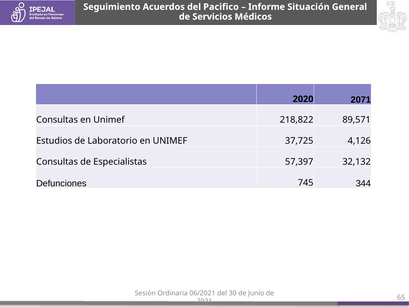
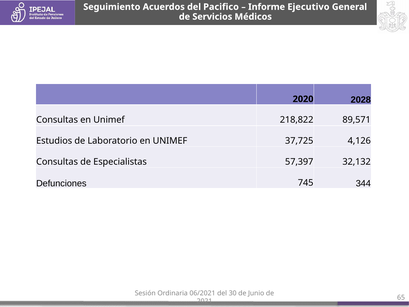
Situación: Situación -> Ejecutivo (308, 7)
2071: 2071 -> 2028 (361, 100)
